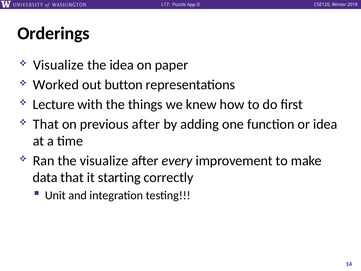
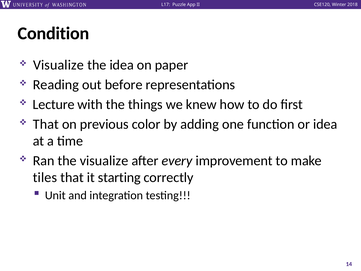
Orderings: Orderings -> Condition (54, 33)
Worked: Worked -> Reading (56, 85)
button: button -> before (124, 85)
previous after: after -> color (146, 124)
data: data -> tiles (45, 177)
